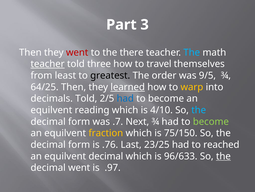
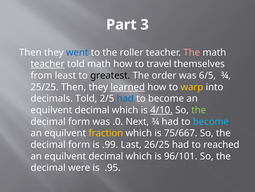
went colour: red -> blue (77, 52)
there: there -> roller (132, 52)
The colour: light blue -> pink (192, 52)
told three: three -> math (99, 64)
9/5: 9/5 -> 6/5 (207, 75)
64/25: 64/25 -> 25/25 (45, 87)
reading: reading -> decimal (92, 110)
4/10 underline: none -> present (162, 110)
the colour: light blue -> light green (199, 110)
.7: .7 -> .0 (118, 121)
become colour: light green -> light blue (211, 121)
75/150: 75/150 -> 75/667 (181, 133)
.76: .76 -> .99 (110, 144)
23/25: 23/25 -> 26/25 (157, 144)
96/633: 96/633 -> 96/101 (181, 156)
the underline: present -> none (223, 156)
decimal went: went -> were (79, 167)
.97: .97 -> .95 (113, 167)
